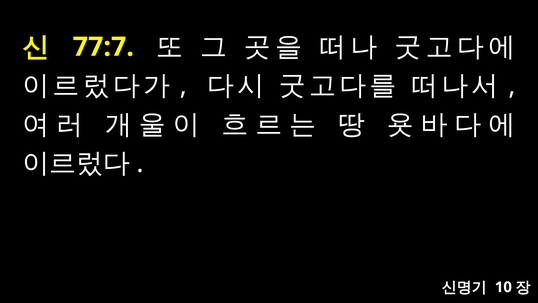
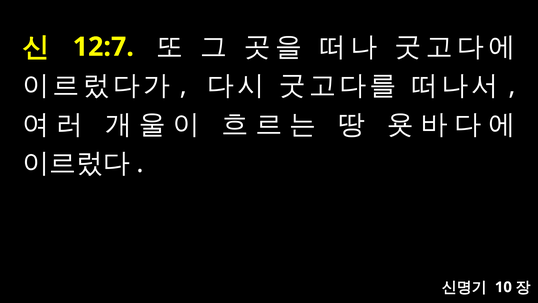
77:7: 77:7 -> 12:7 (103, 47)
